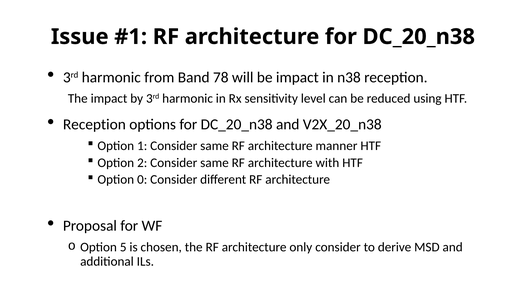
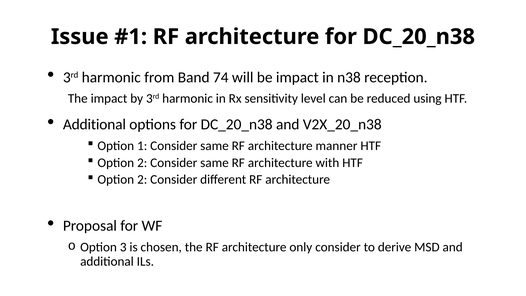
78: 78 -> 74 (221, 77)
Reception: Reception -> Additional (94, 124)
0: 0 -> 2 (142, 180)
5: 5 -> 3 (123, 247)
